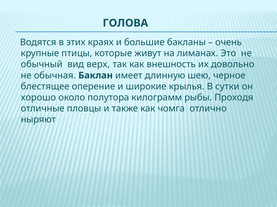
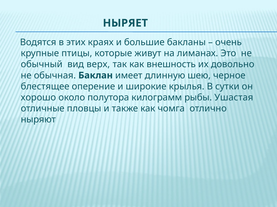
ГОЛОВА: ГОЛОВА -> НЫРЯЕТ (125, 23)
Проходя: Проходя -> Ушастая (234, 98)
